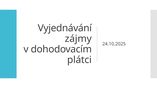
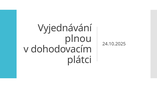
zájmy: zájmy -> plnou (78, 39)
